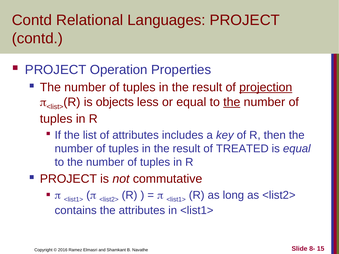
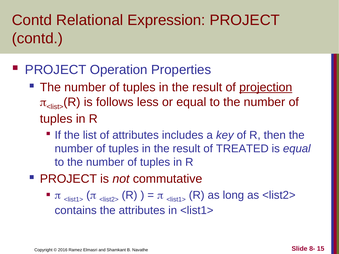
Languages: Languages -> Expression (166, 20)
objects: objects -> follows (115, 102)
the underline: present -> none (232, 102)
